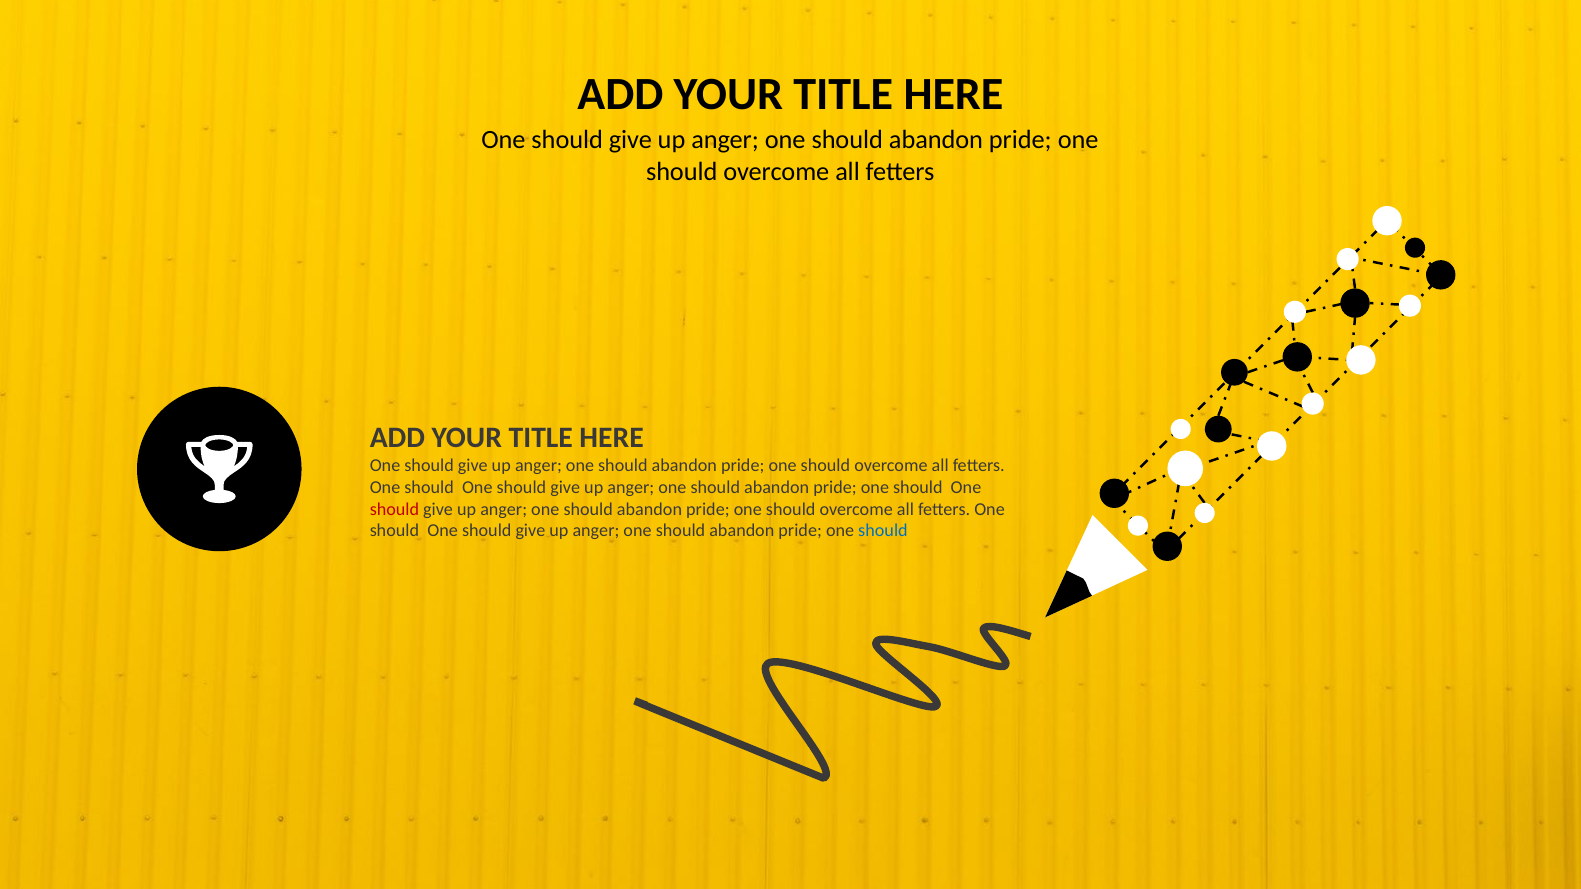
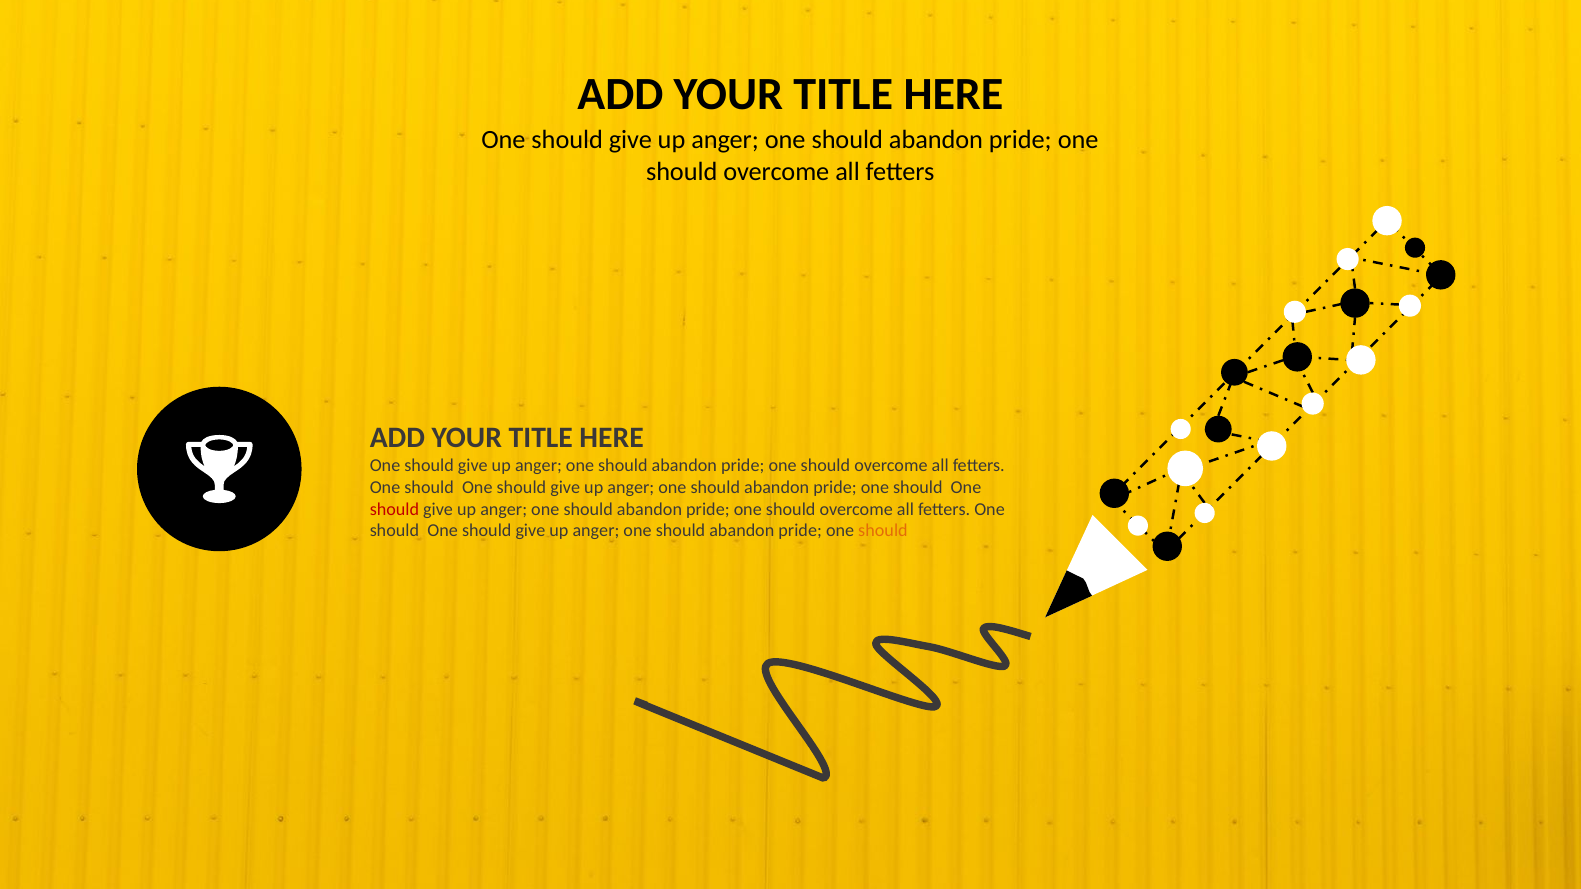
should colour: blue -> orange (883, 531)
